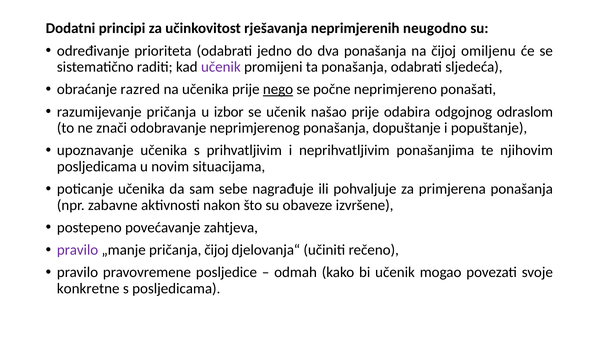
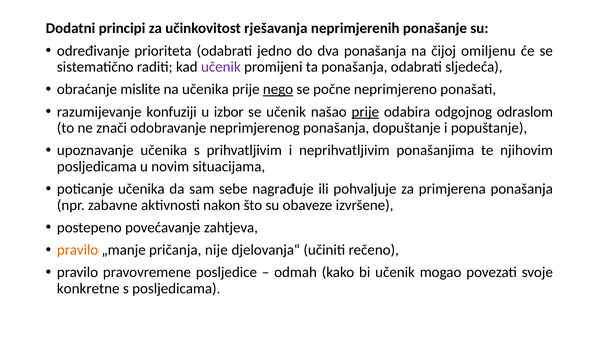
neugodno: neugodno -> ponašanje (435, 28)
razred: razred -> mislite (140, 89)
razumijevanje pričanja: pričanja -> konfuziji (172, 112)
prije underline: none -> present (365, 112)
pravilo colour: purple -> orange (78, 250)
pričanja čijoj: čijoj -> nije (216, 250)
